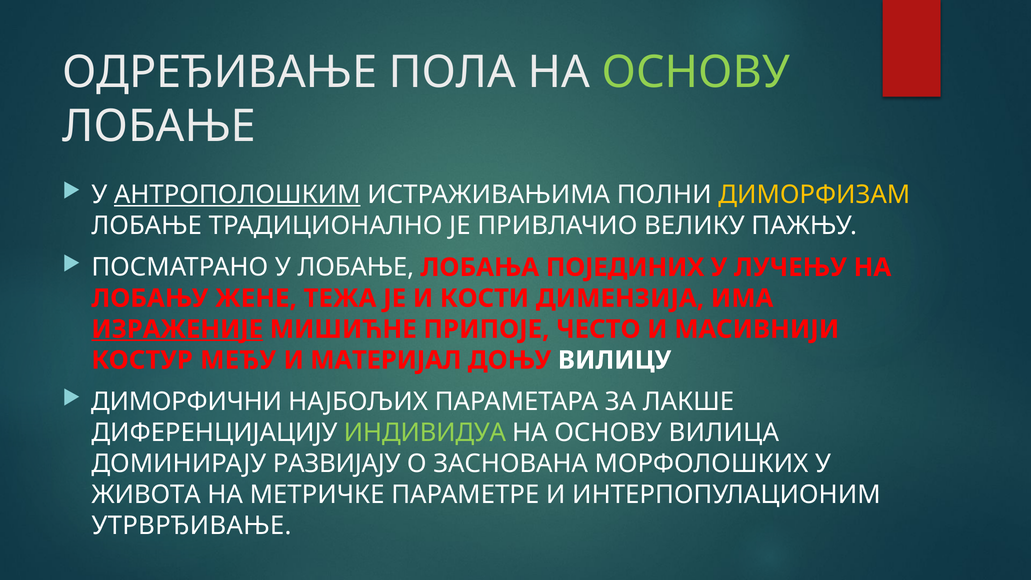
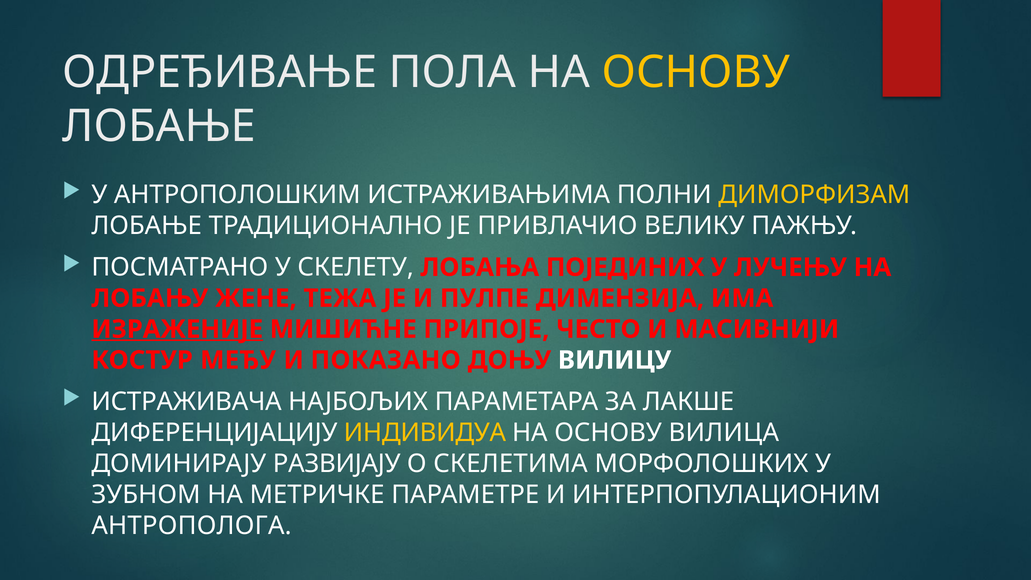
ОСНОВУ colour: light green -> yellow (696, 72)
АНТРОПОЛОШКИМ underline: present -> none (237, 195)
У ЛОБАЊЕ: ЛОБАЊЕ -> СКЕЛЕТУ (356, 267)
КОСТИ: КОСТИ -> ПУЛПЕ (484, 298)
МАТЕРИЈАЛ: МАТЕРИЈАЛ -> ПОКАЗАНО (386, 360)
ДИМОРФИЧНИ: ДИМОРФИЧНИ -> ИСТРАЖИВАЧА (187, 402)
ИНДИВИДУА colour: light green -> yellow (425, 433)
ЗАСНОВАНА: ЗАСНОВАНА -> СКЕЛЕТИМА (510, 464)
ЖИВОТА: ЖИВОТА -> ЗУБНОМ (146, 495)
УТРВРЂИВАЊЕ: УТРВРЂИВАЊЕ -> АНТРОПОЛОГА (191, 526)
